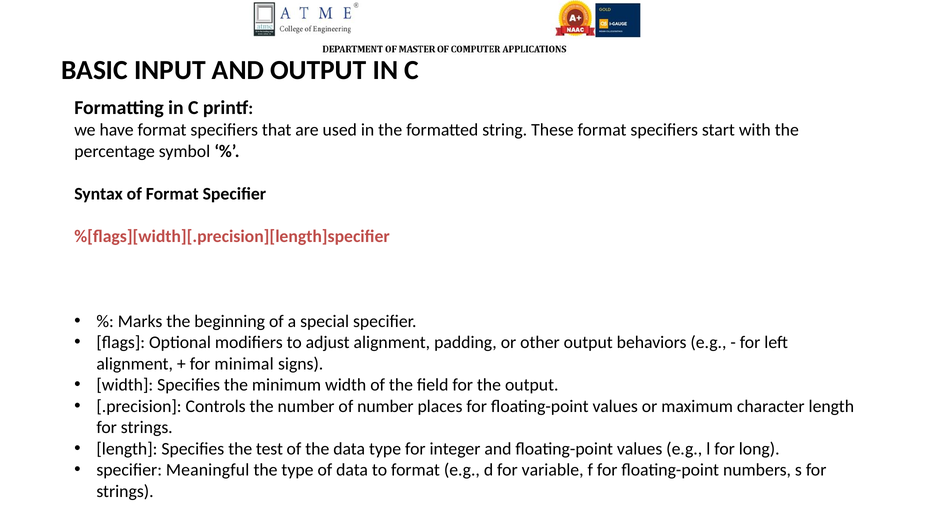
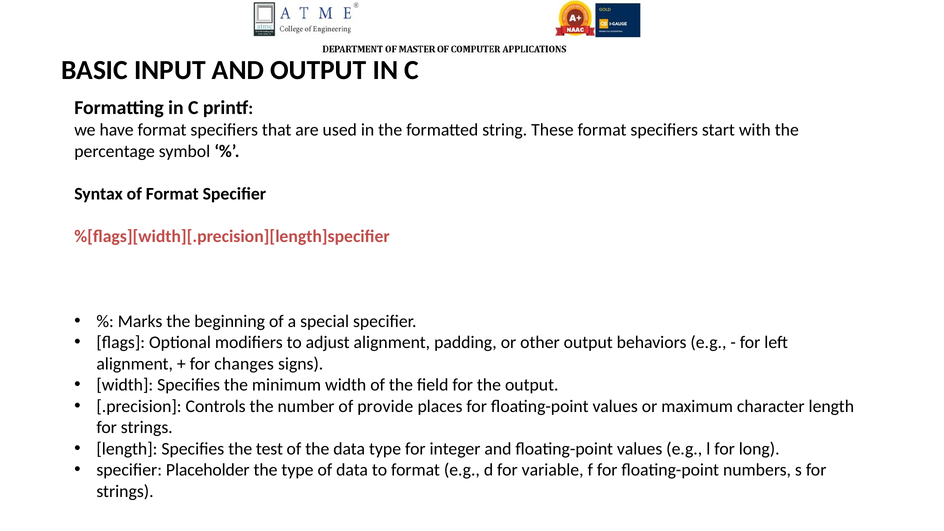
minimal: minimal -> changes (244, 364)
of number: number -> provide (385, 406)
Meaningful: Meaningful -> Placeholder (208, 470)
